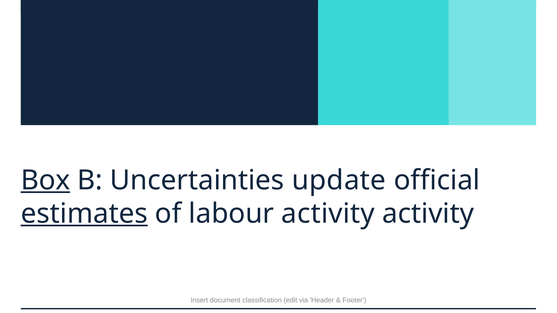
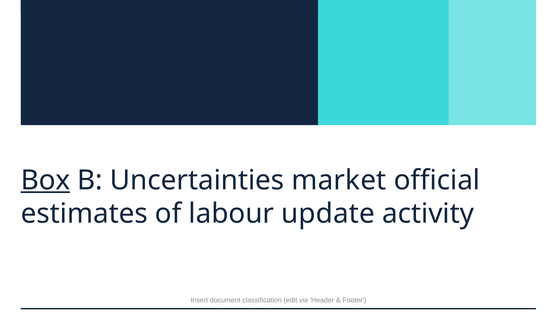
update: update -> market (339, 180)
estimates underline: present -> none (84, 214)
labour activity: activity -> update (328, 214)
